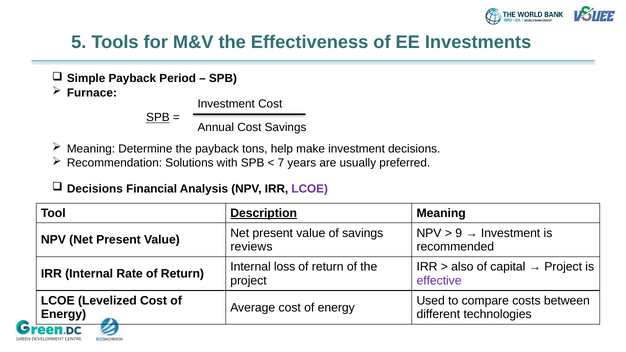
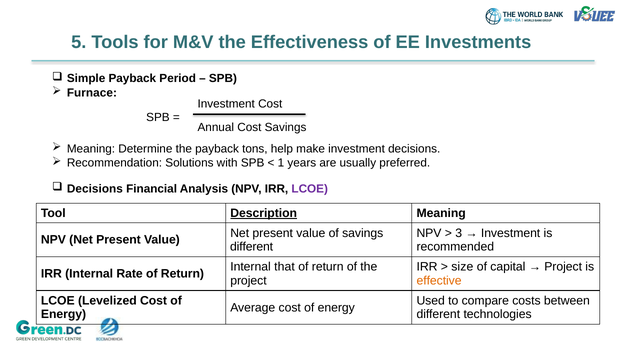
SPB underline: present -> none (158, 118)
7: 7 -> 1 (281, 163)
9: 9 -> 3 (459, 233)
reviews: reviews -> different (252, 247)
loss: loss -> that (284, 267)
also: also -> size (462, 267)
effective colour: purple -> orange (439, 281)
